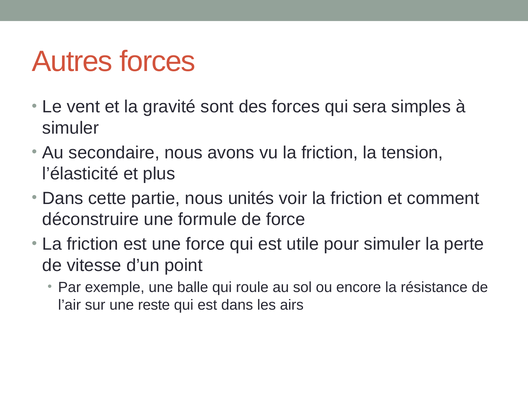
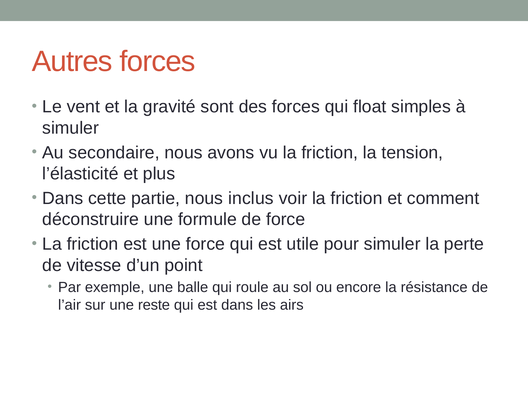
sera: sera -> float (370, 107)
unités: unités -> inclus (251, 198)
